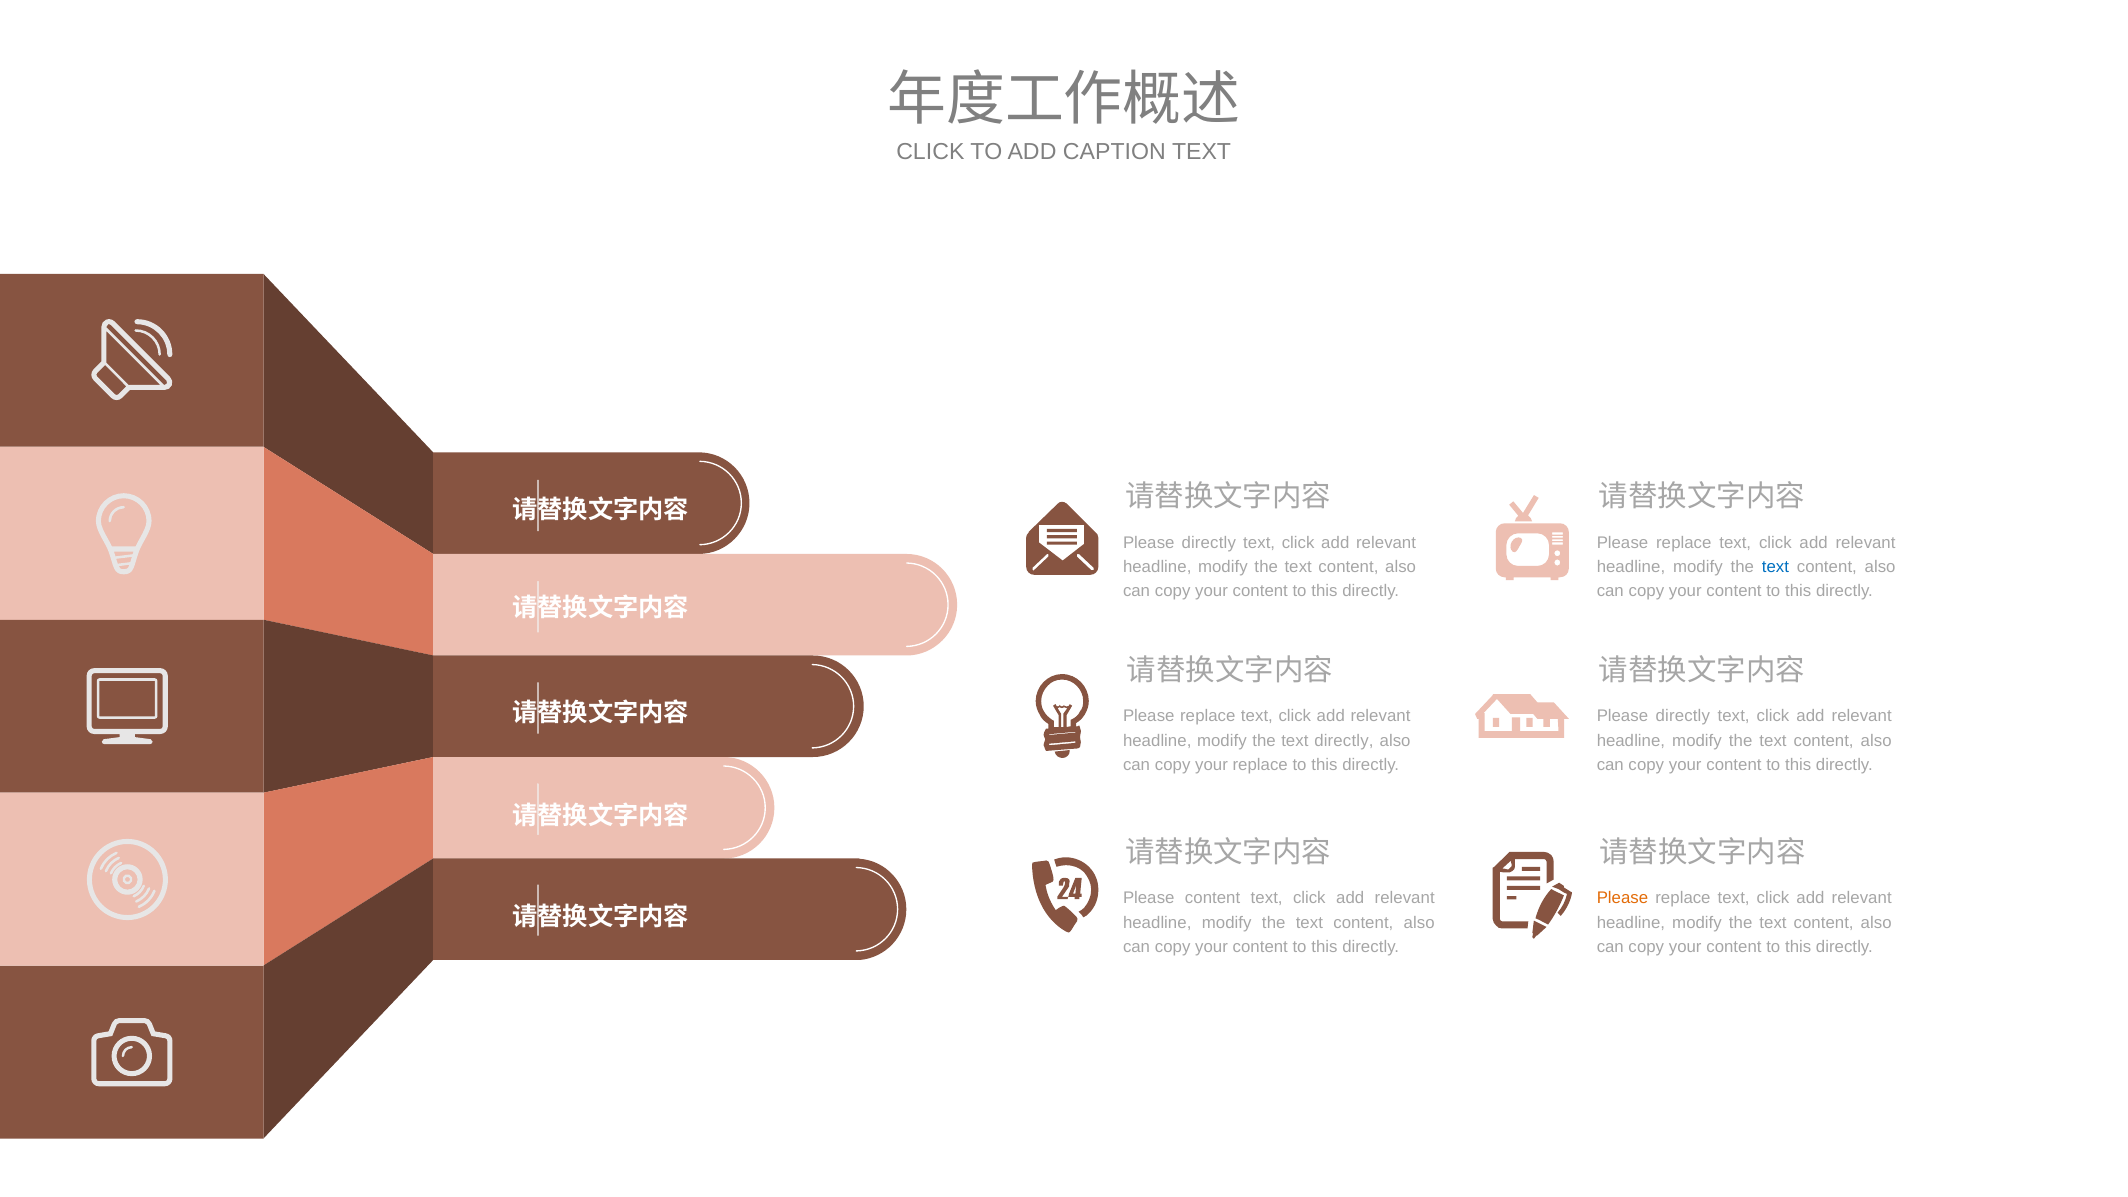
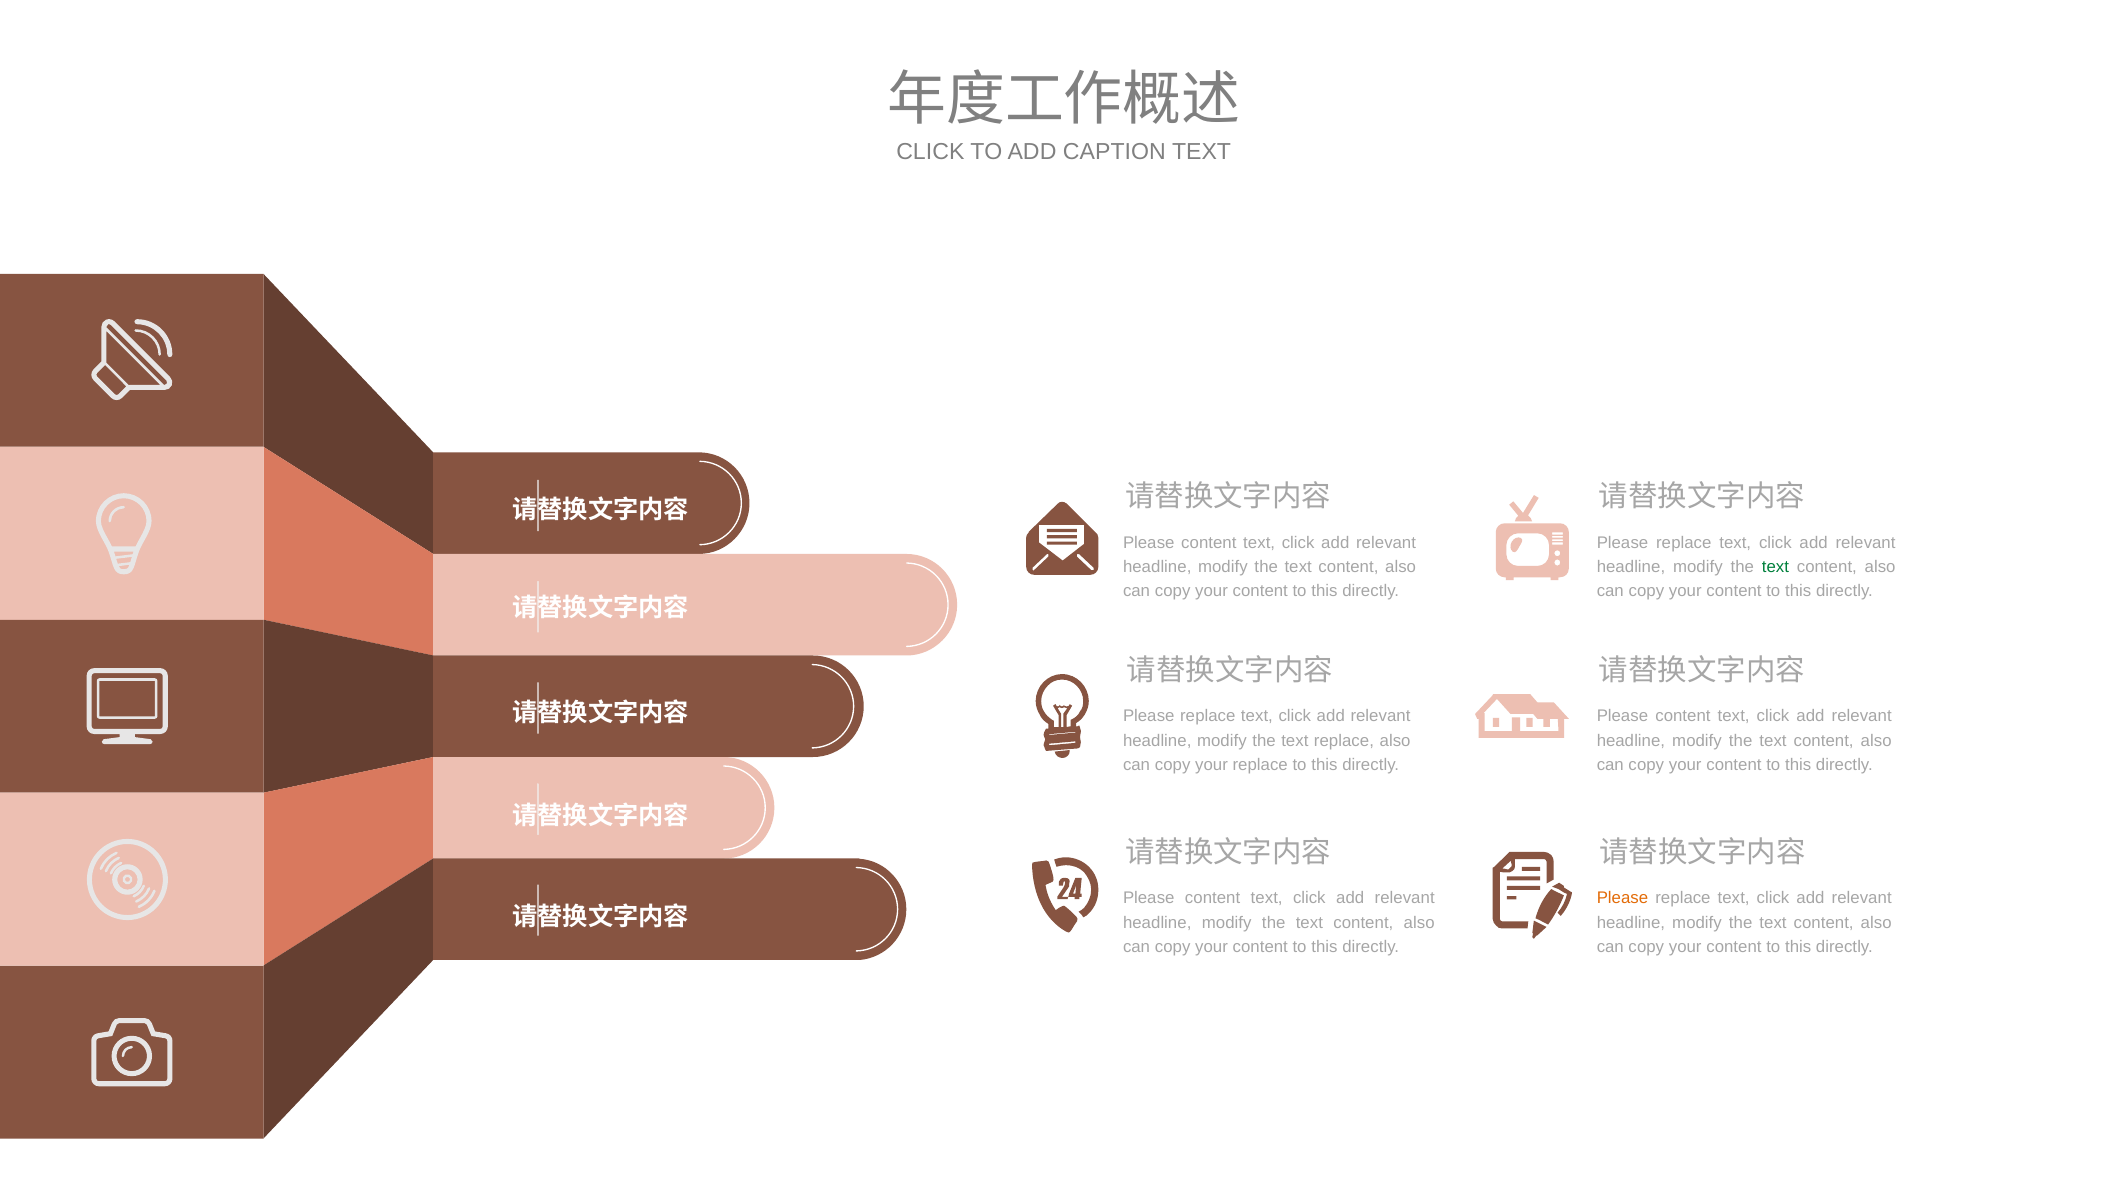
directly: directly -> content (1209, 543)
text colour: blue -> green (1775, 567)
directly: directly -> content (1683, 716)
text directly: directly -> replace (1344, 741)
